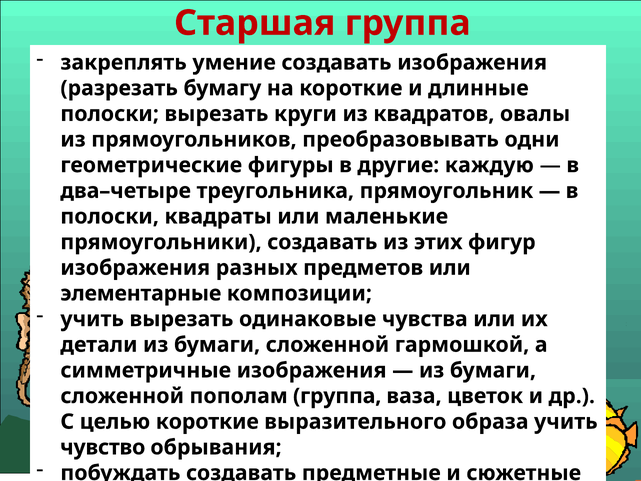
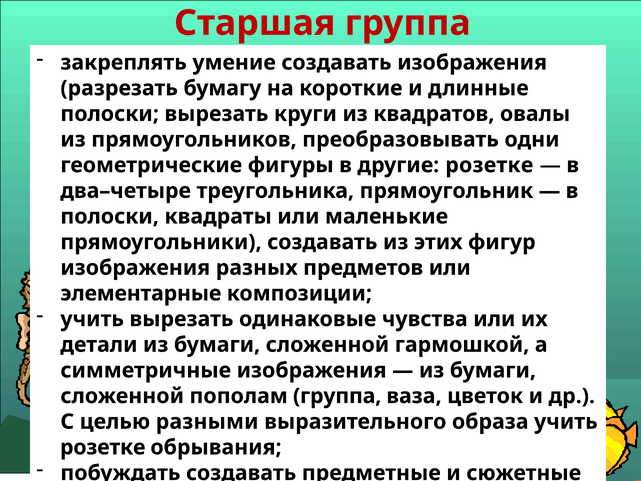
другие каждую: каждую -> розетке (489, 165)
целью короткие: короткие -> разными (207, 421)
чувство: чувство -> розетке (103, 447)
